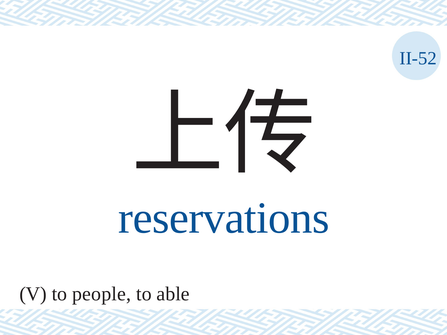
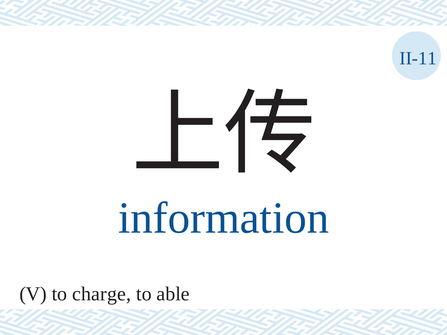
II-52: II-52 -> II-11 (418, 59)
reservations: reservations -> information (224, 218)
people: people -> charge (102, 294)
